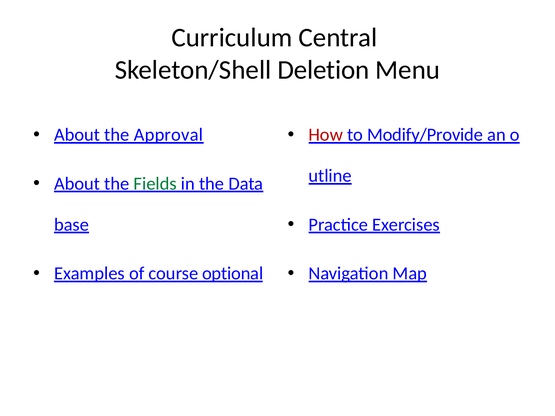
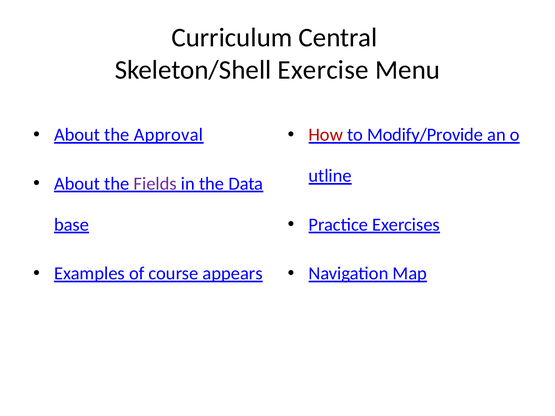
Deletion: Deletion -> Exercise (323, 70)
Fields colour: green -> purple (155, 184)
optional: optional -> appears (233, 274)
